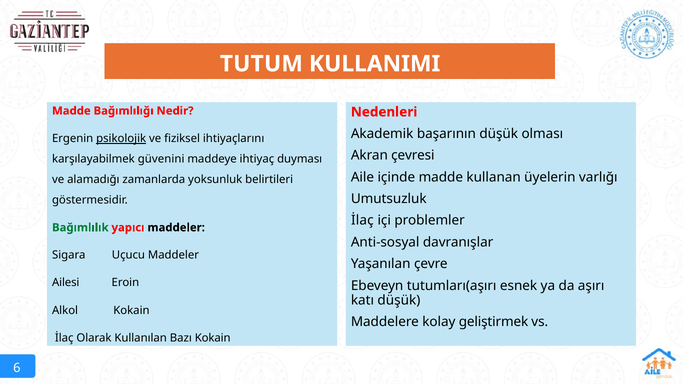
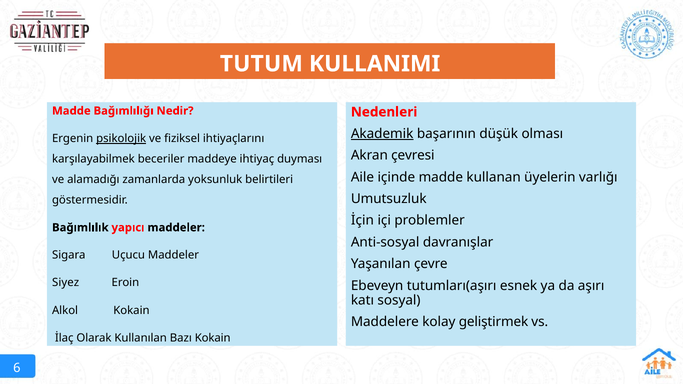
Akademik underline: none -> present (382, 134)
güvenini: güvenini -> beceriler (161, 159)
İlaç: İlaç -> İçin (362, 221)
Bağımlılık colour: green -> black (80, 228)
Ailesi: Ailesi -> Siyez (66, 283)
katı düşük: düşük -> sosyal (399, 300)
